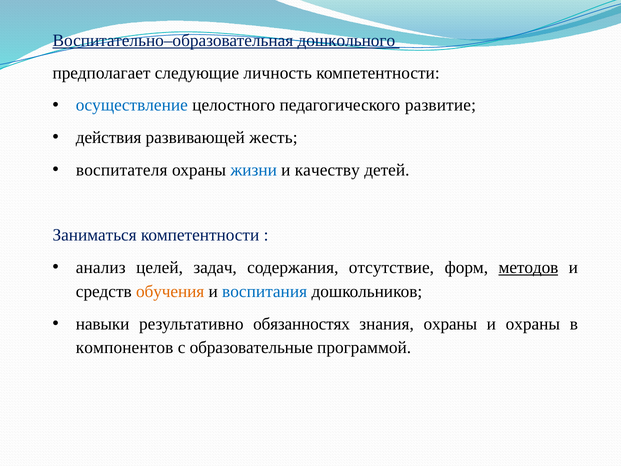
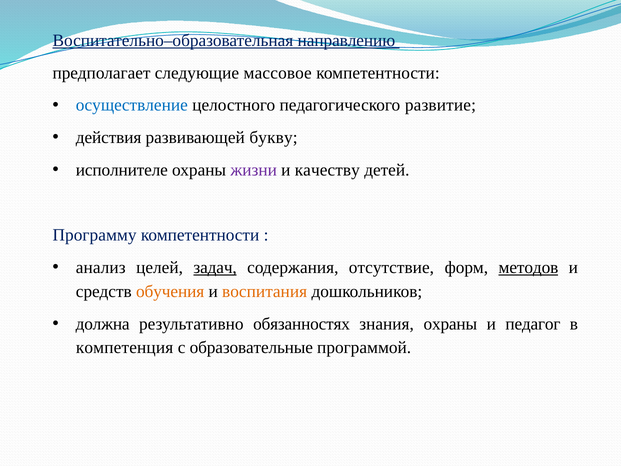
дошкольного: дошкольного -> направлению (346, 40)
личность: личность -> массовое (278, 73)
жесть: жесть -> букву (273, 138)
воспитателя: воспитателя -> исполнителе (122, 170)
жизни colour: blue -> purple (254, 170)
Заниматься: Заниматься -> Программу (95, 235)
задач underline: none -> present (215, 267)
воспитания colour: blue -> orange (265, 291)
навыки: навыки -> должна (103, 324)
и охраны: охраны -> педагог (533, 324)
компонентов: компонентов -> компетенция (125, 348)
